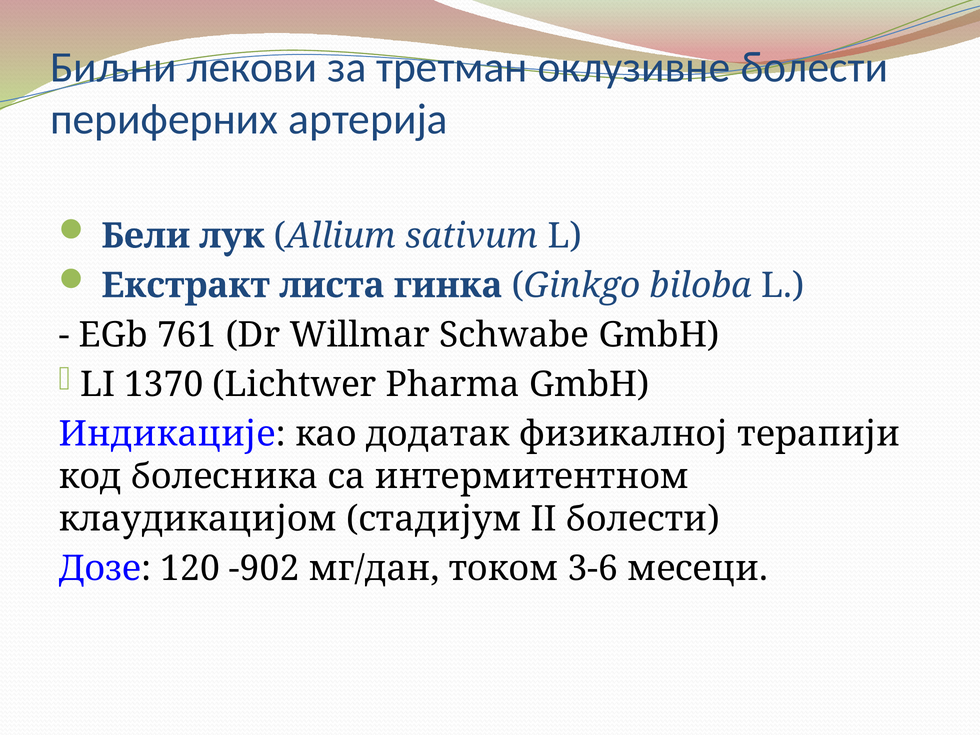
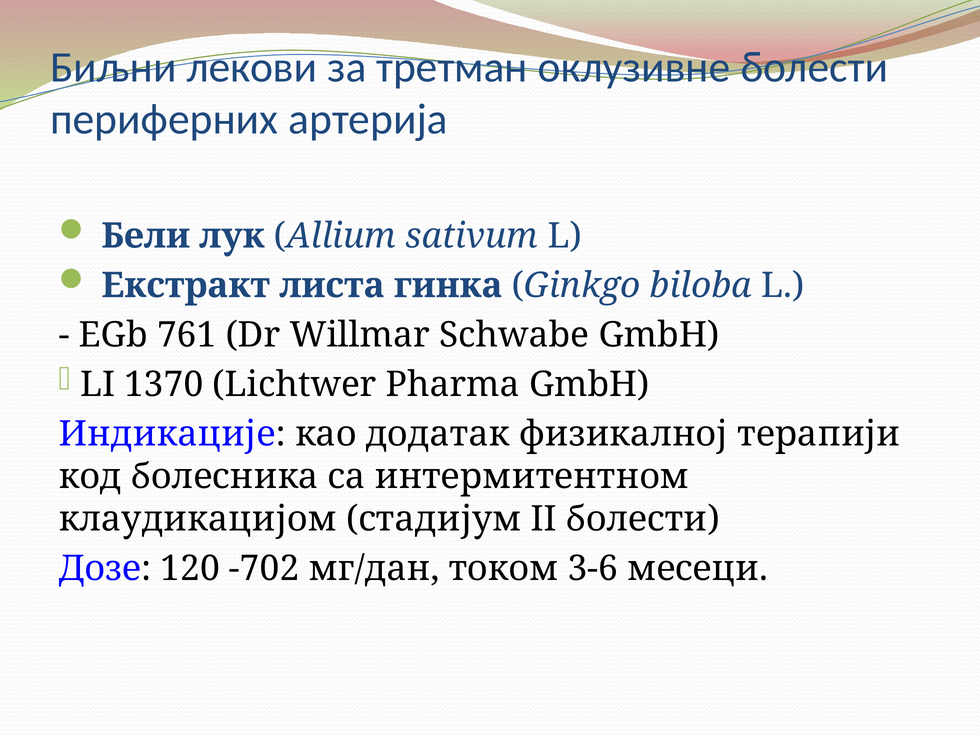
-902: -902 -> -702 (264, 568)
